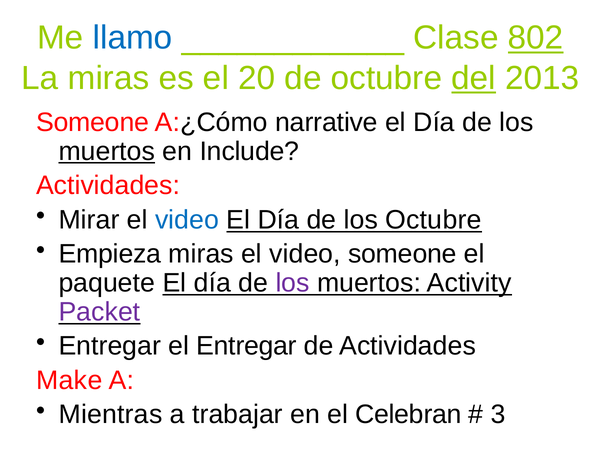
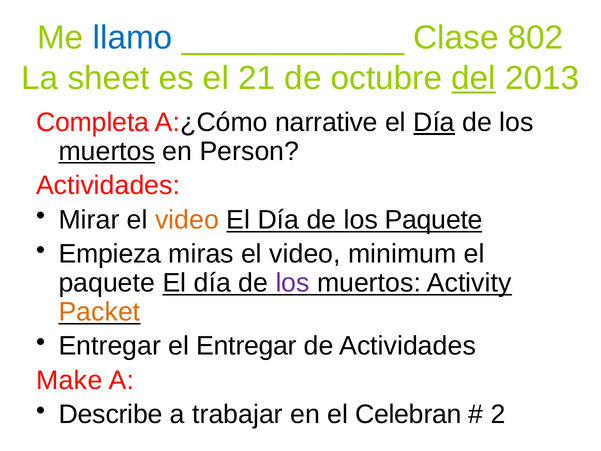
802 underline: present -> none (536, 38)
La miras: miras -> sheet (109, 78)
20: 20 -> 21 (257, 78)
Someone: Someone -> Completa (93, 122)
Día underline: none -> present (434, 122)
Include: Include -> Person (249, 151)
video colour: blue -> orange (187, 220)
los Octubre: Octubre -> Paquete (434, 220)
video someone: someone -> minimum (402, 254)
Packet colour: purple -> orange (99, 312)
Mientras: Mientras -> Describe (111, 414)
3: 3 -> 2 (498, 414)
